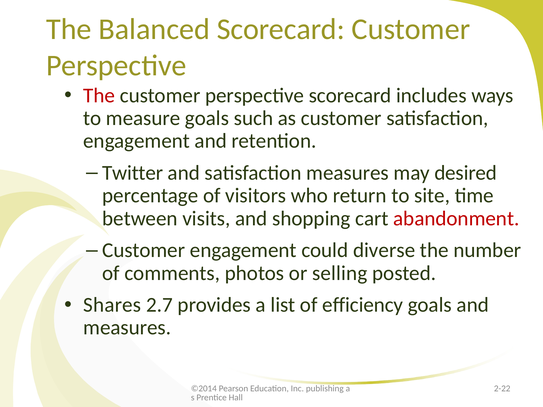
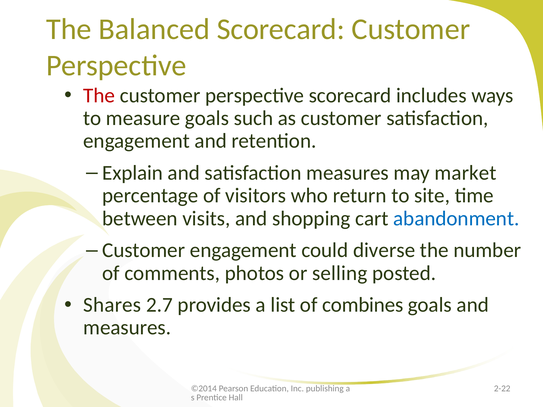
Twitter: Twitter -> Explain (133, 173)
desired: desired -> market (465, 173)
abandonment colour: red -> blue (456, 219)
efficiency: efficiency -> combines (363, 305)
